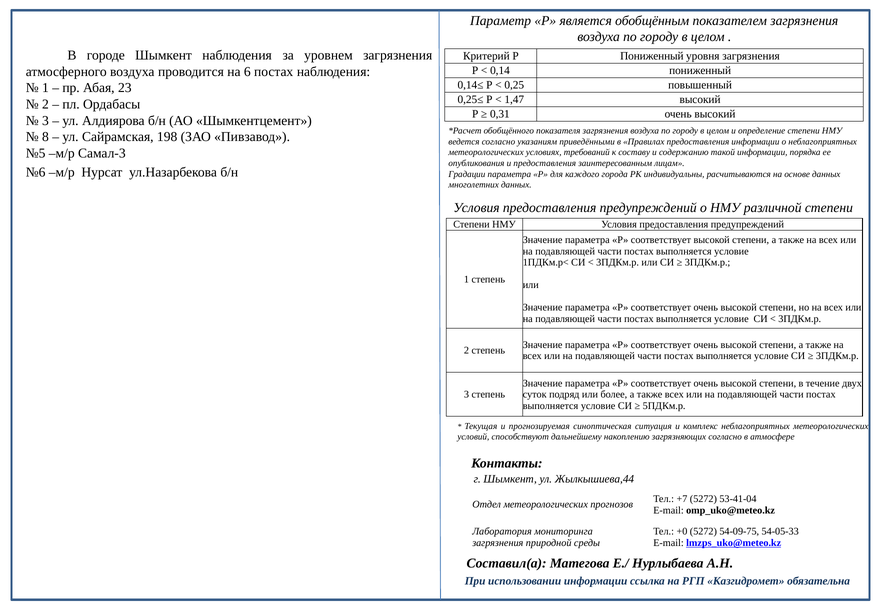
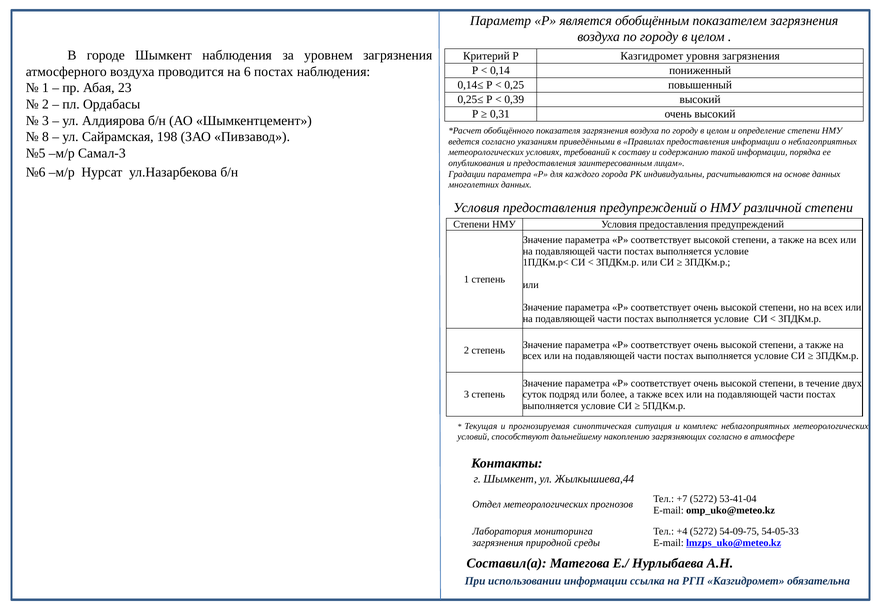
Р Пониженный: Пониженный -> Казгидромет (652, 56)
1,47: 1,47 -> 0,39 (514, 100)
+0: +0 -> +4 (682, 531)
